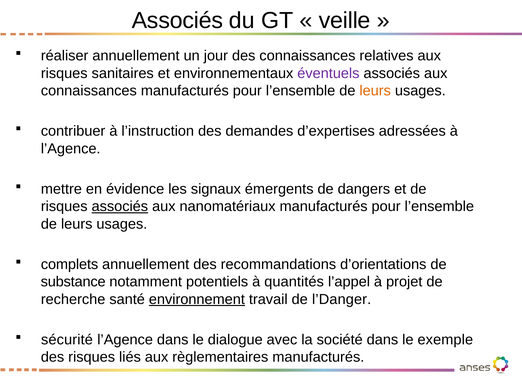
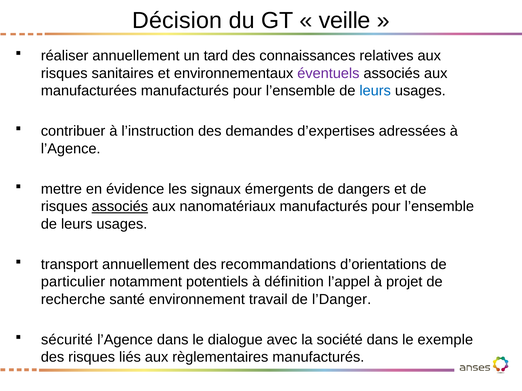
Associés: Associés -> Décision (177, 21)
jour: jour -> tard (216, 56)
connaissances: connaissances -> manufacturées (89, 91)
leurs colour: orange -> blue (375, 91)
complets: complets -> transport (69, 265)
substance: substance -> particulier (73, 282)
quantités: quantités -> définition (294, 282)
environnement underline: present -> none (197, 300)
